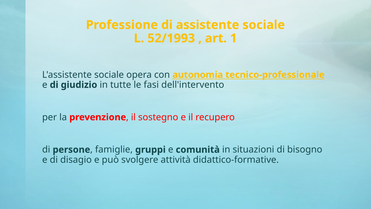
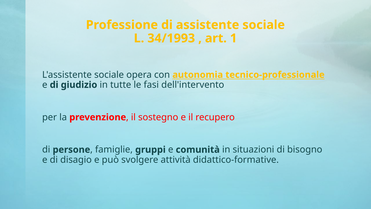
52/1993: 52/1993 -> 34/1993 (171, 38)
